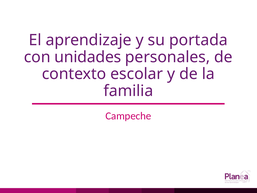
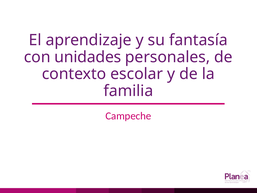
portada: portada -> fantasía (198, 40)
